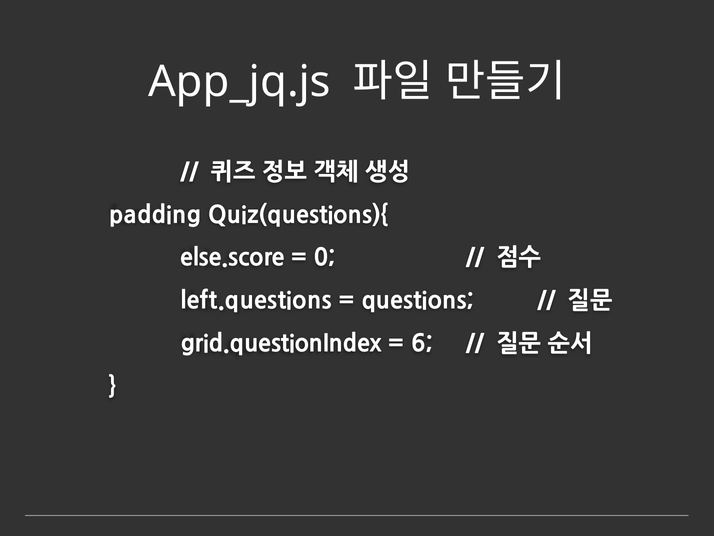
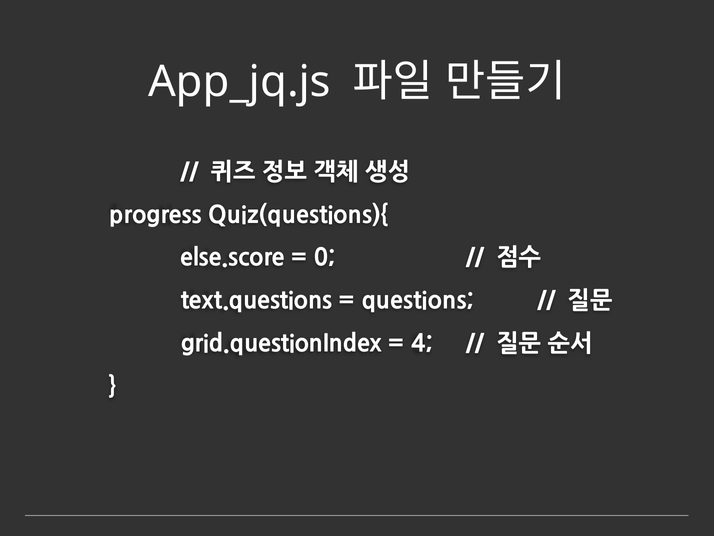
padding: padding -> progress (156, 215)
left.questions: left.questions -> text.questions (256, 301)
6: 6 -> 4 (422, 344)
